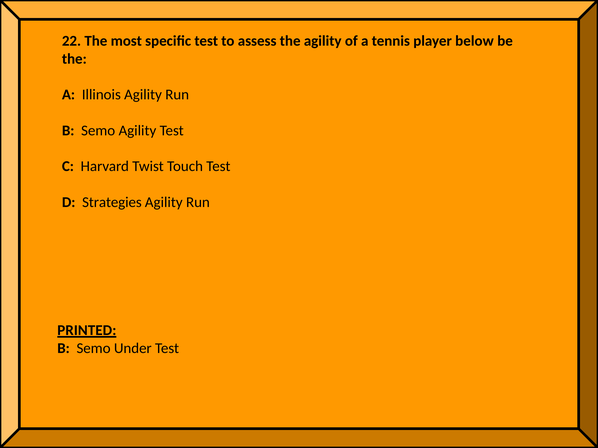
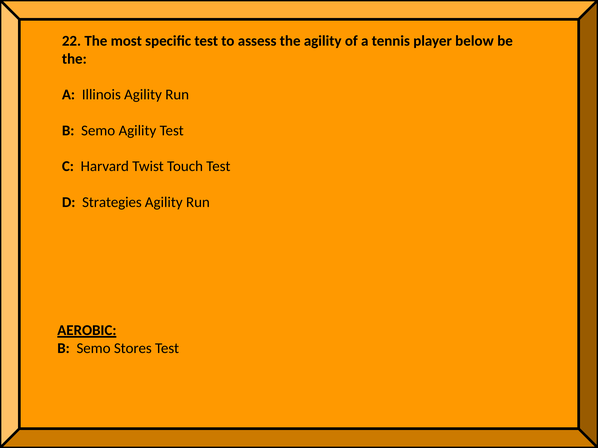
PRINTED: PRINTED -> AEROBIC (87, 331)
Under: Under -> Stores (133, 349)
